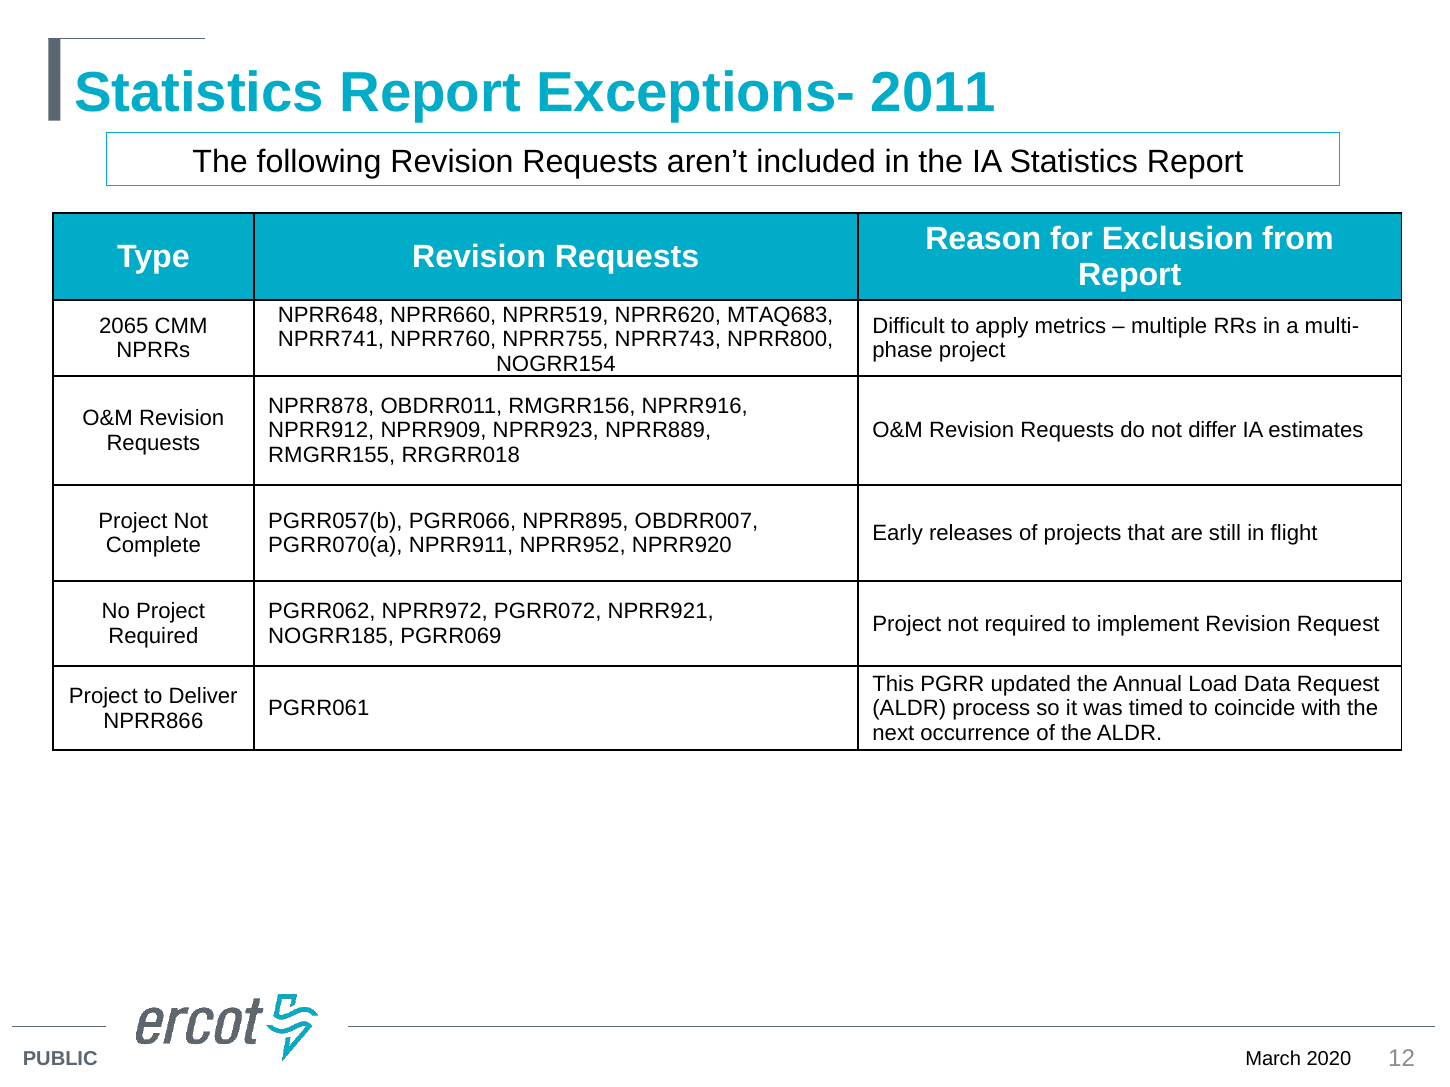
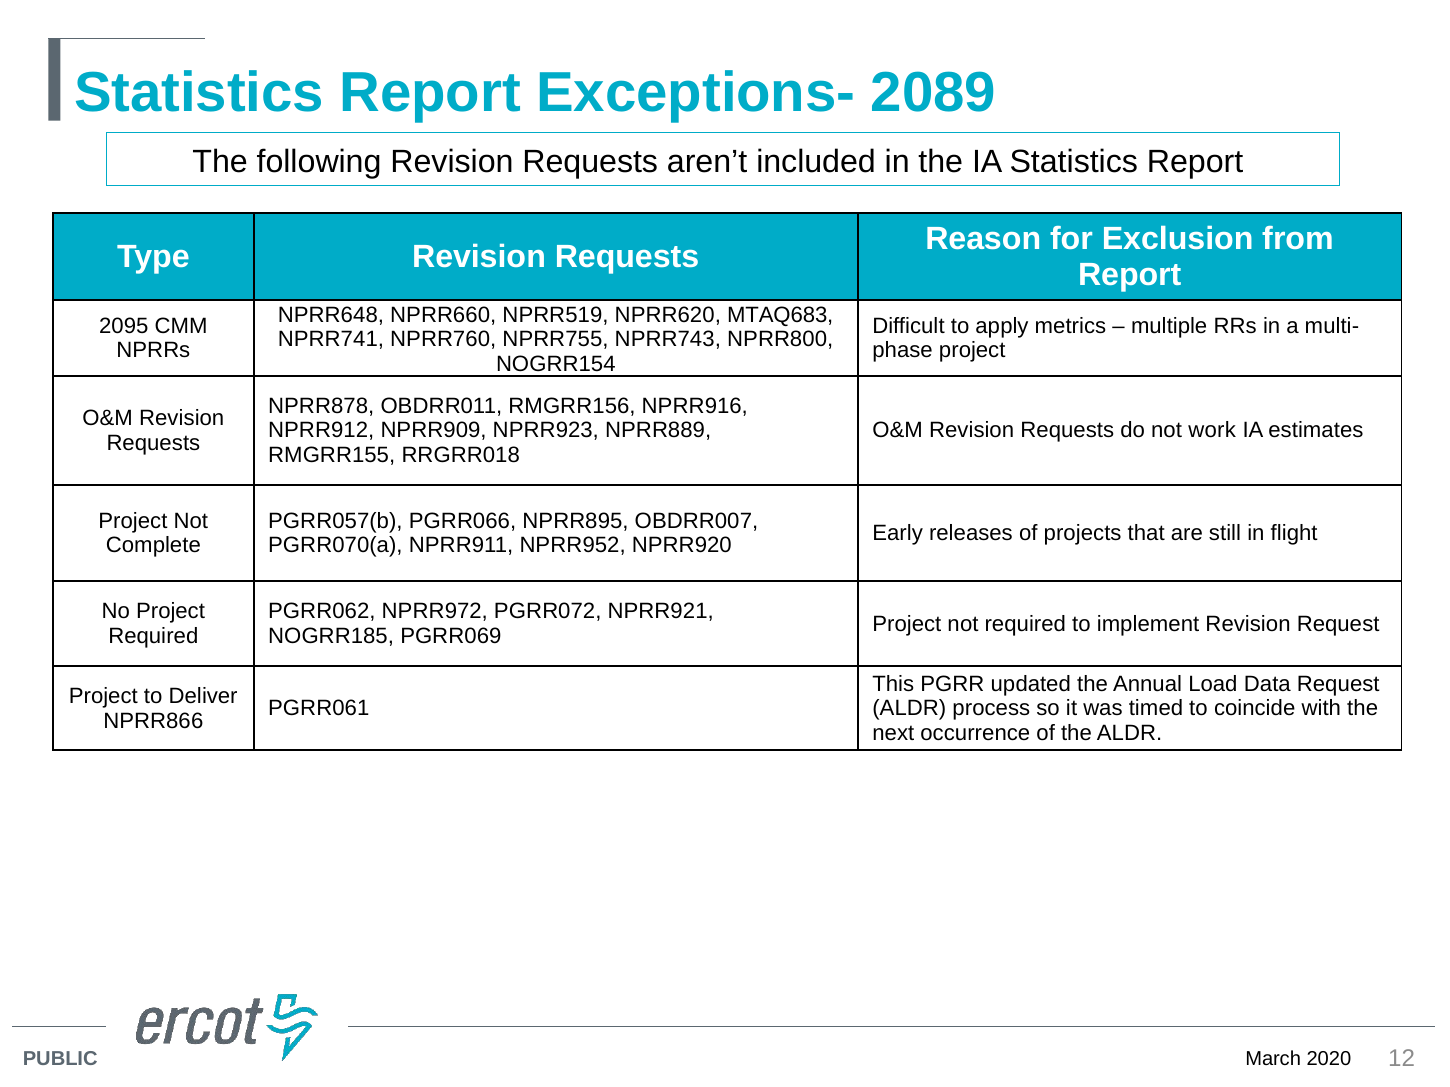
2011: 2011 -> 2089 (934, 93)
2065: 2065 -> 2095 (124, 326)
differ: differ -> work (1212, 431)
